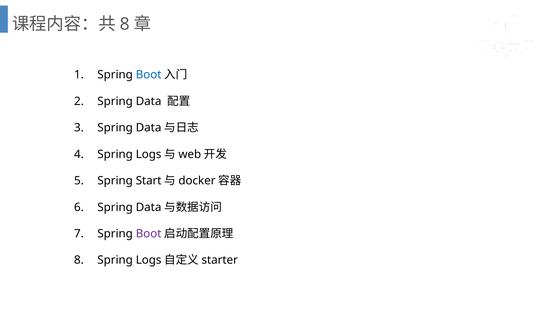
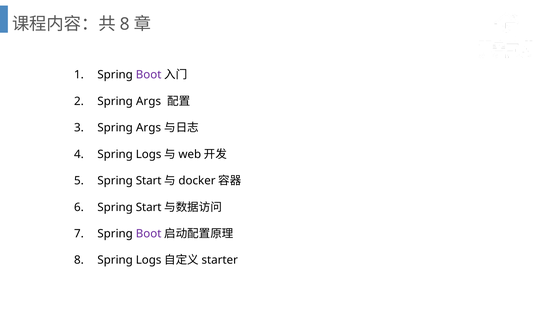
Boot colour: blue -> purple (149, 75)
Data: Data -> Args (149, 101)
Data: Data -> Args (149, 128)
Data: Data -> Start (149, 207)
